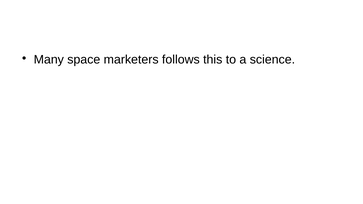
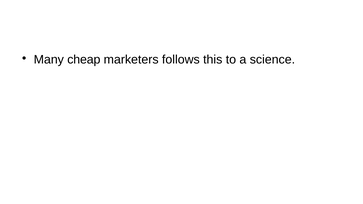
space: space -> cheap (84, 60)
